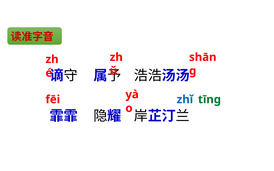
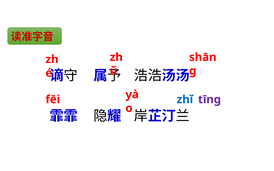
tīng colour: green -> purple (209, 100)
